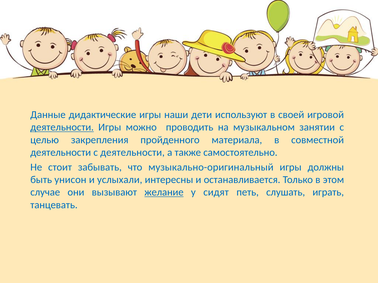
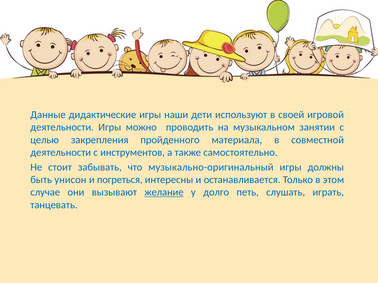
деятельности underline: present -> none (62, 127)
с деятельности: деятельности -> инструментов (133, 153)
услыхали: услыхали -> погреться (120, 180)
сидят: сидят -> долго (216, 193)
